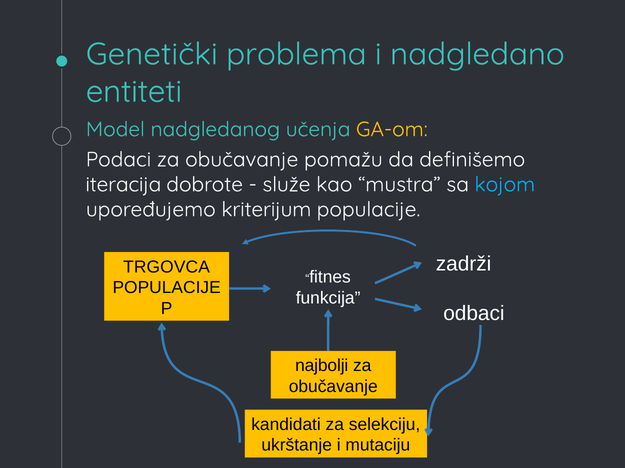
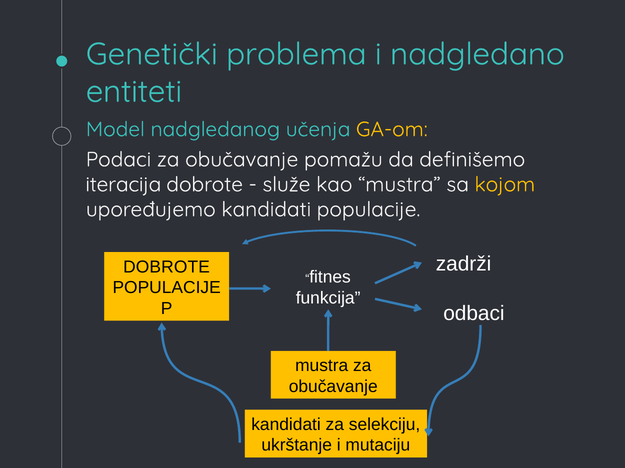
kojom colour: light blue -> yellow (505, 185)
upoređujemo kriterijum: kriterijum -> kandidati (266, 210)
TRGOVCA: TRGOVCA -> DOBROTE (167, 267)
najbolji: najbolji -> mustra (322, 366)
